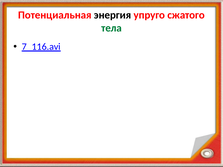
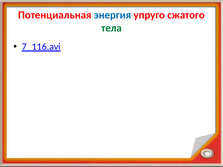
энергия colour: black -> blue (113, 15)
